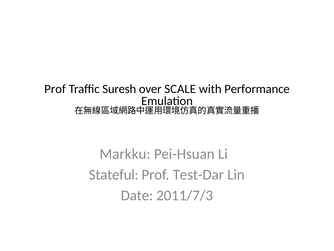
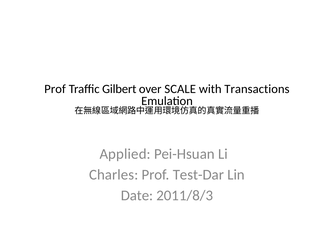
Suresh: Suresh -> Gilbert (119, 89)
Performance: Performance -> Transactions (257, 89)
Markku: Markku -> Applied (125, 154)
Stateful: Stateful -> Charles (114, 174)
2011/7/3: 2011/7/3 -> 2011/8/3 (185, 195)
